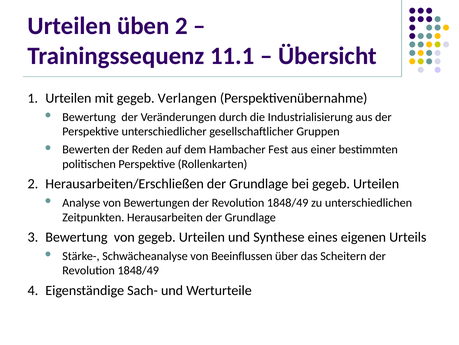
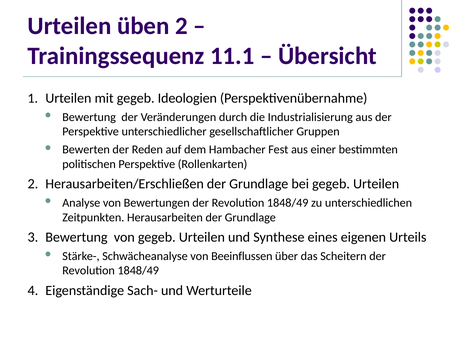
Verlangen: Verlangen -> Ideologien (187, 98)
